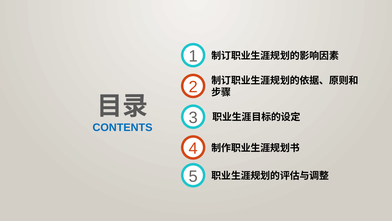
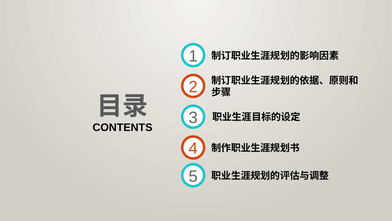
CONTENTS colour: blue -> black (122, 127)
